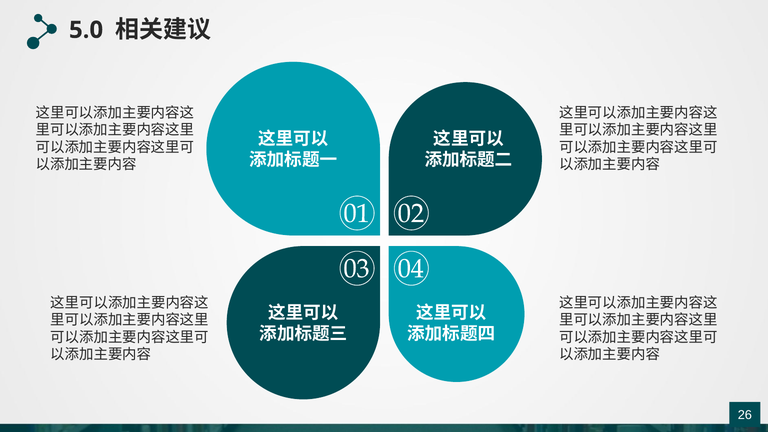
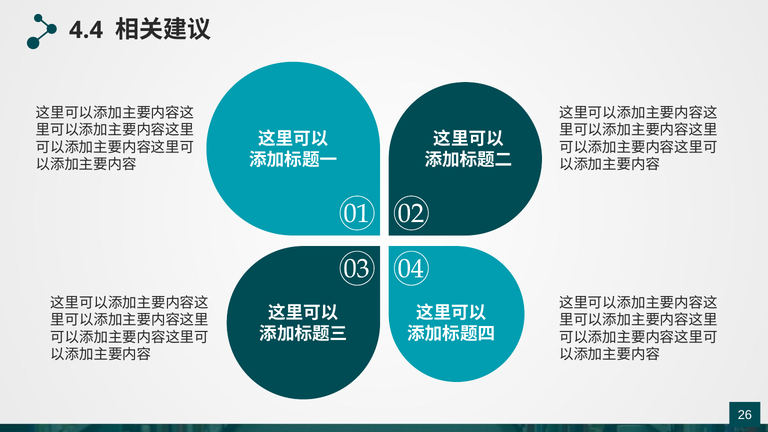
5.0: 5.0 -> 4.4 (86, 30)
